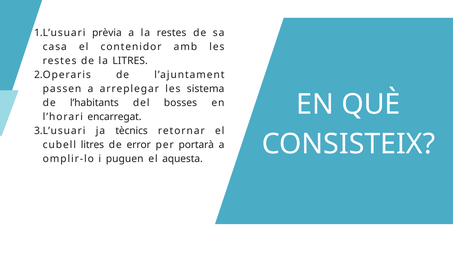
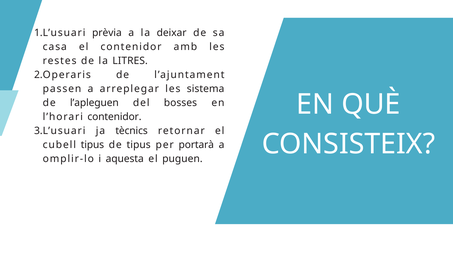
la restes: restes -> deixar (172, 33)
l’habitants: l’habitants -> l’apleguen (94, 103)
encarregat: encarregat -> contenidor (114, 117)
litres: litres -> tipus (92, 145)
de error: error -> tipus (139, 145)
puguen: puguen -> aquesta (125, 159)
aquesta: aquesta -> puguen (182, 159)
